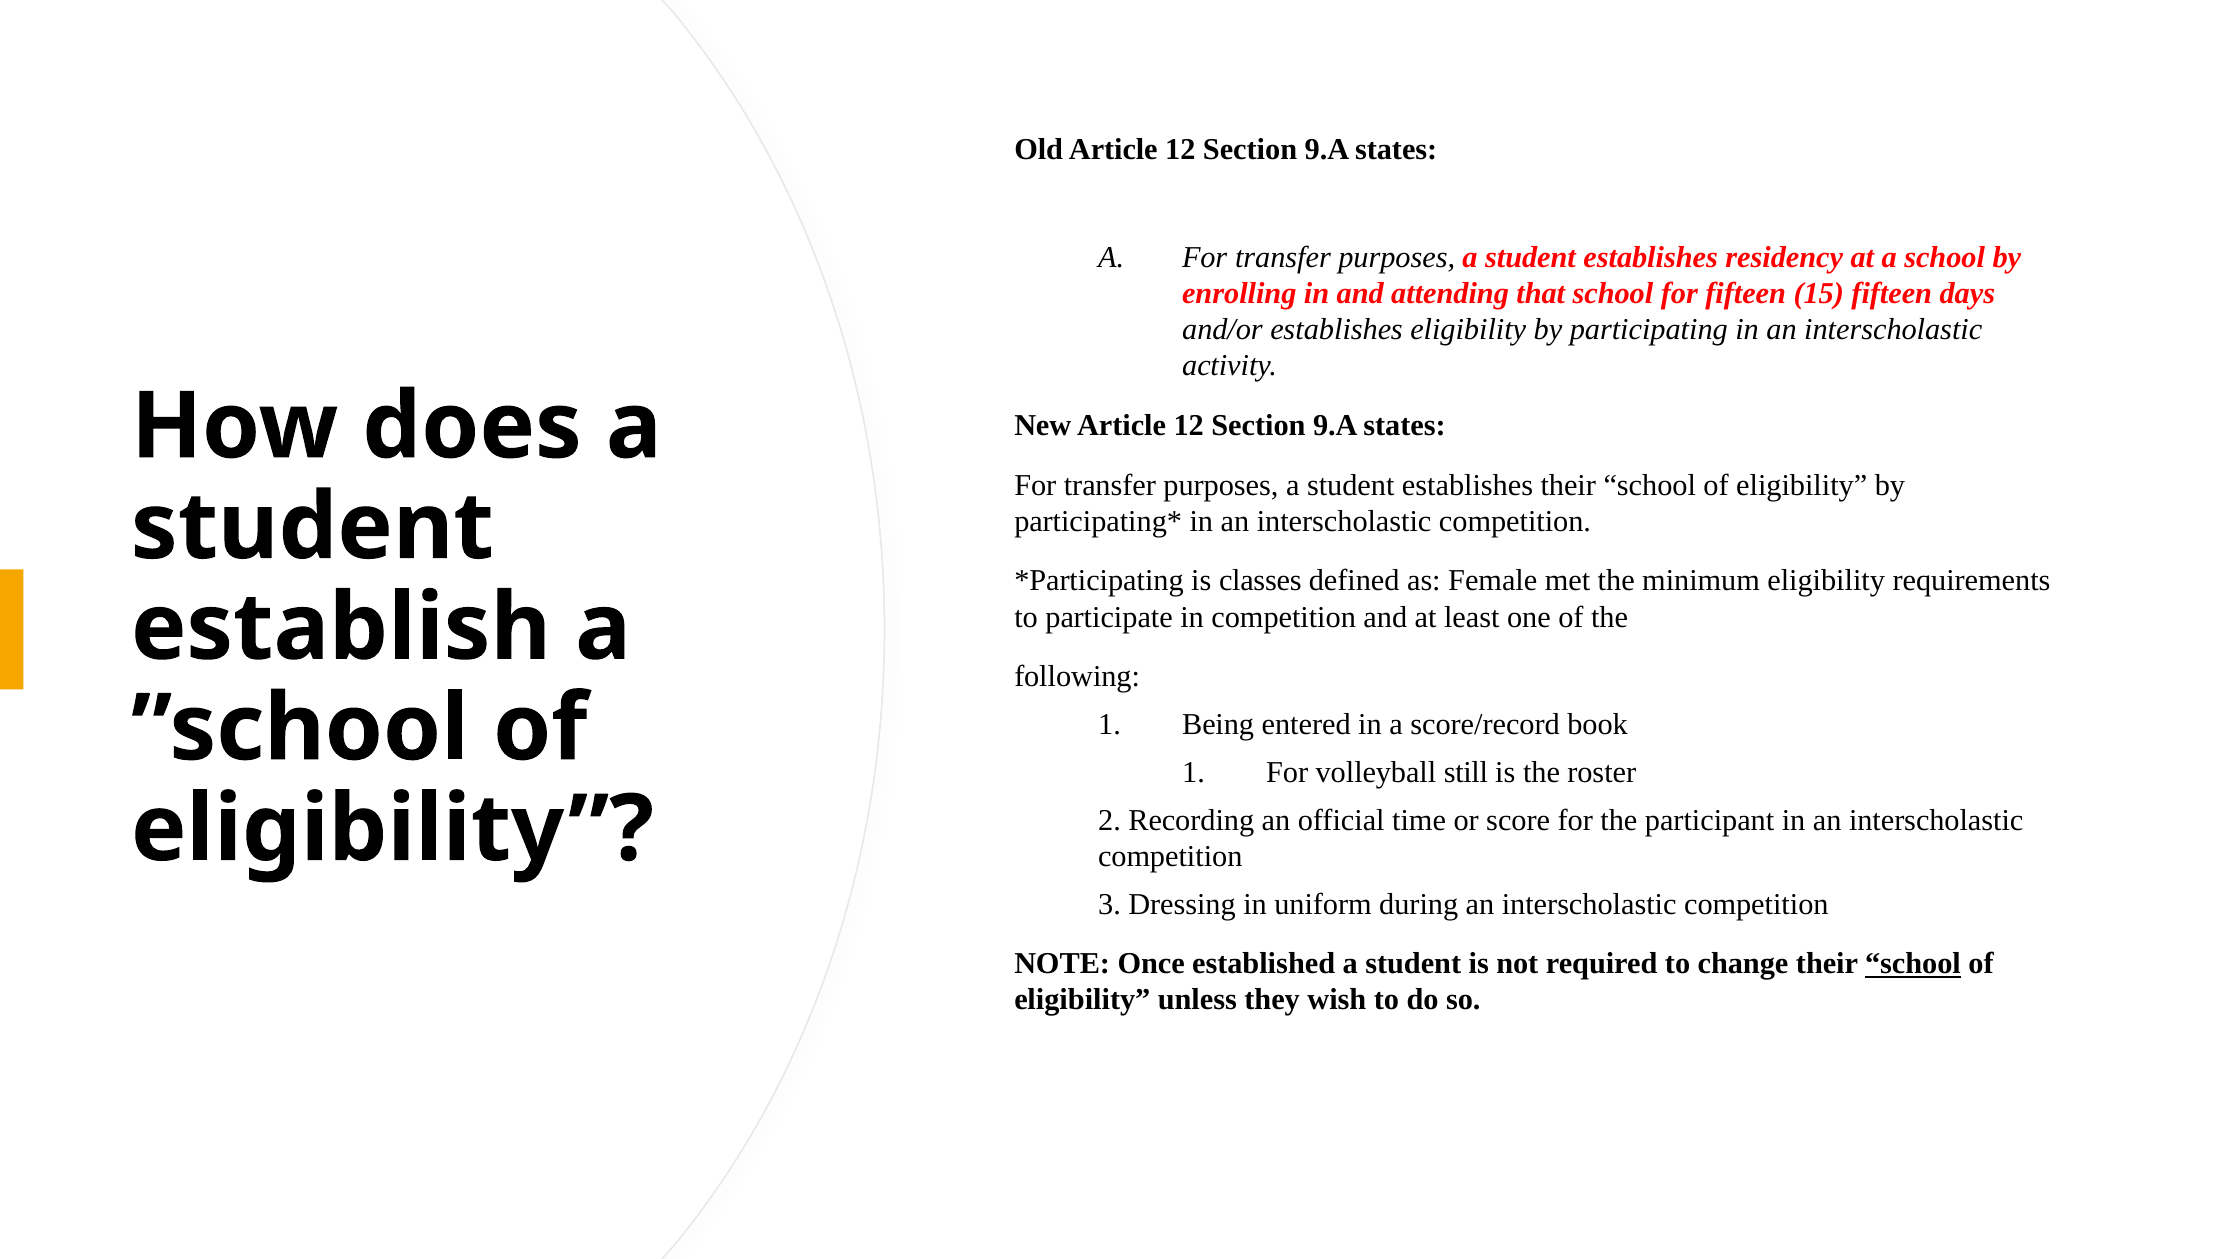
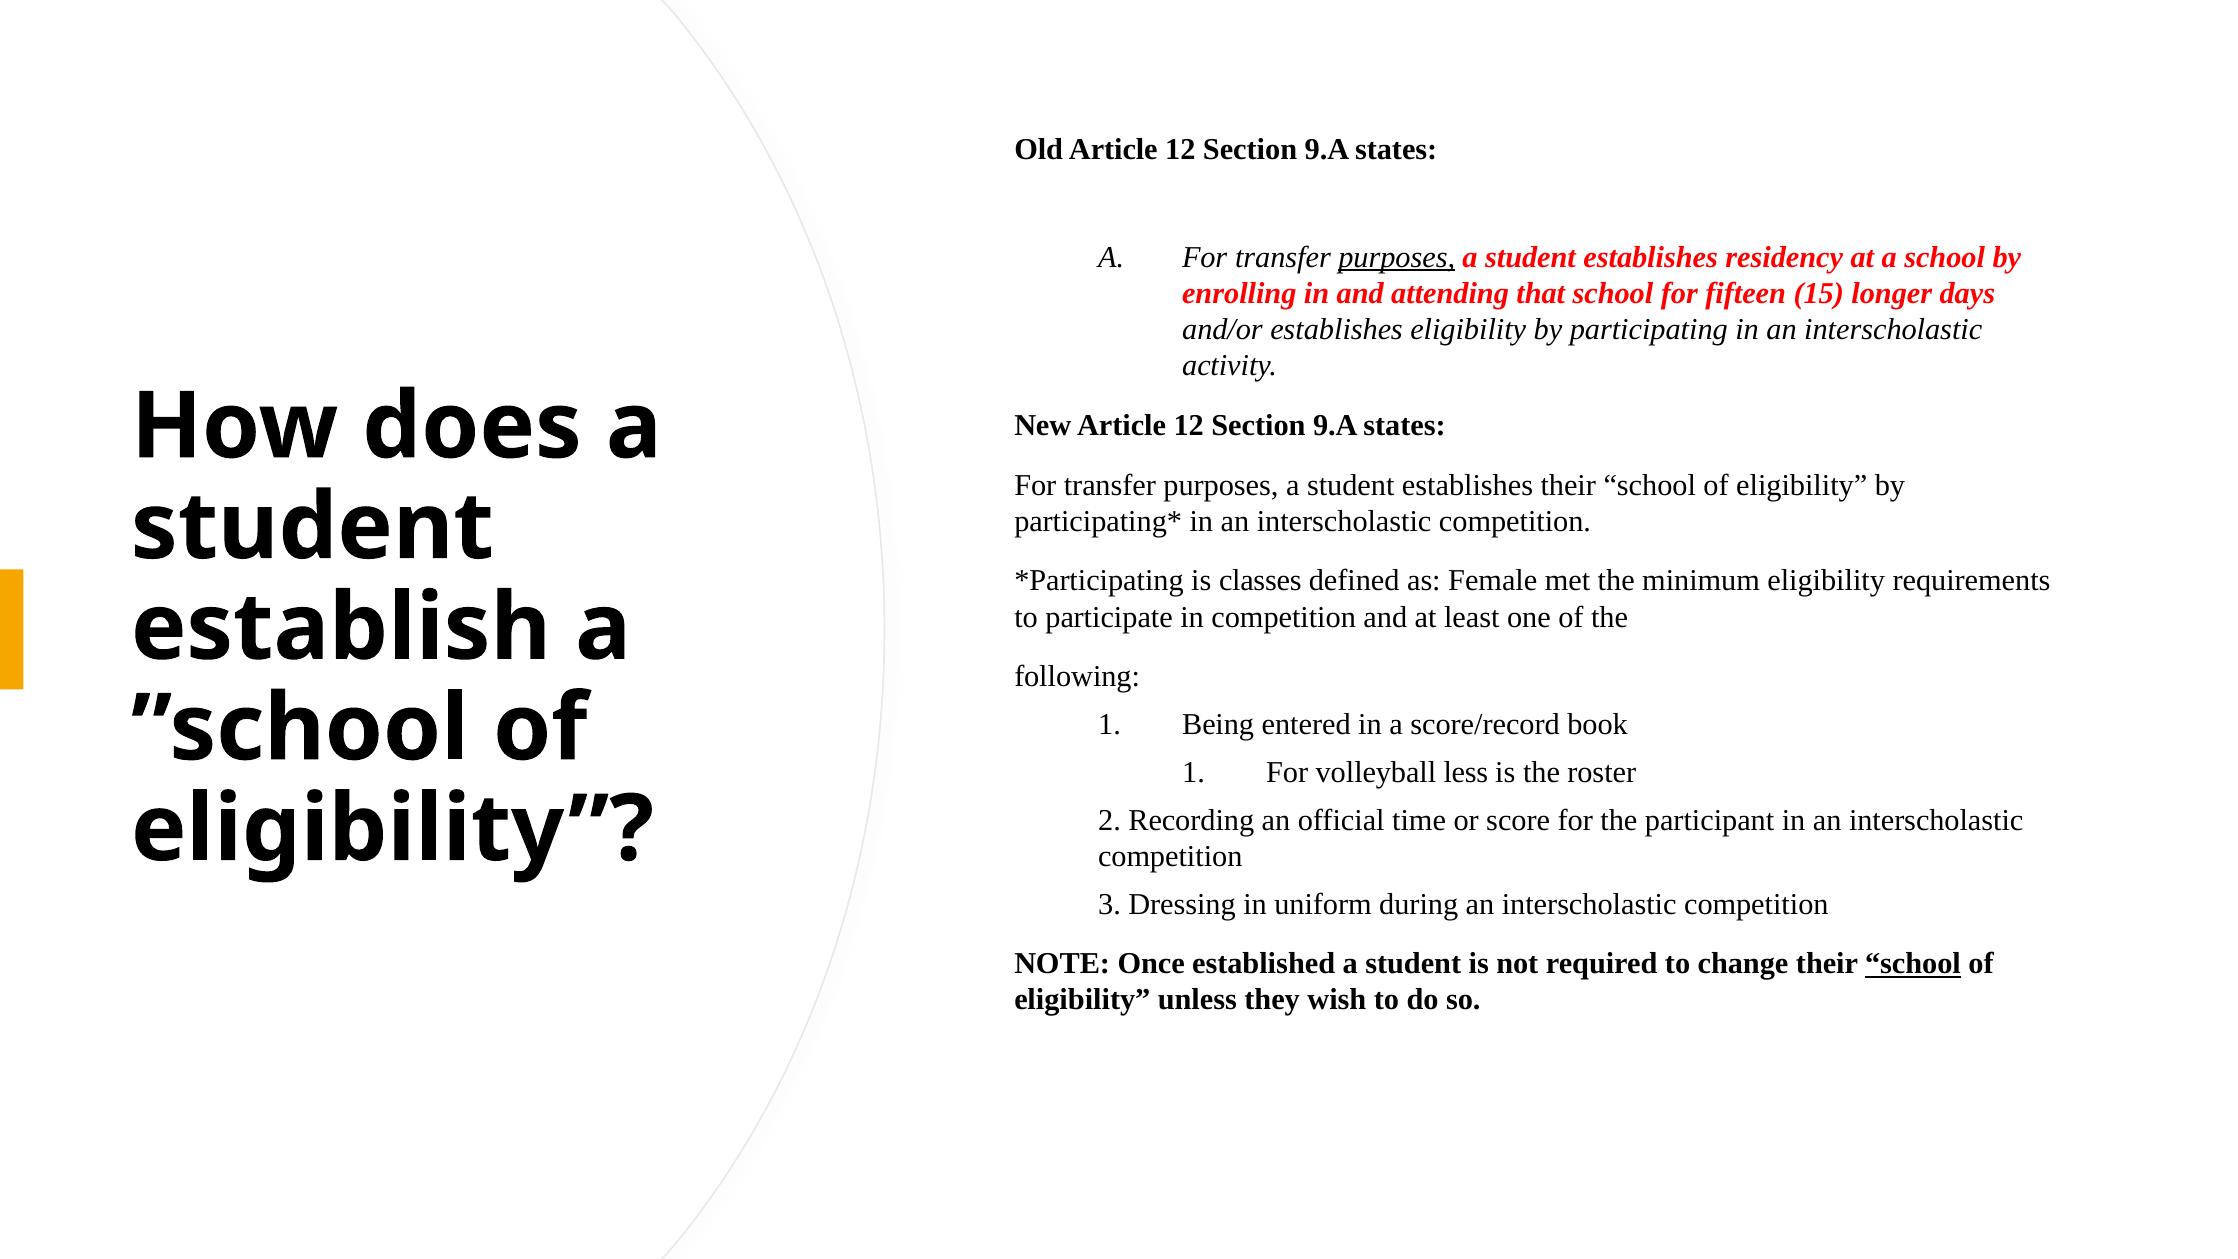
purposes underline: none -> present (1397, 257)
15 fifteen: fifteen -> longer (1892, 294)
still: still -> less (1466, 772)
